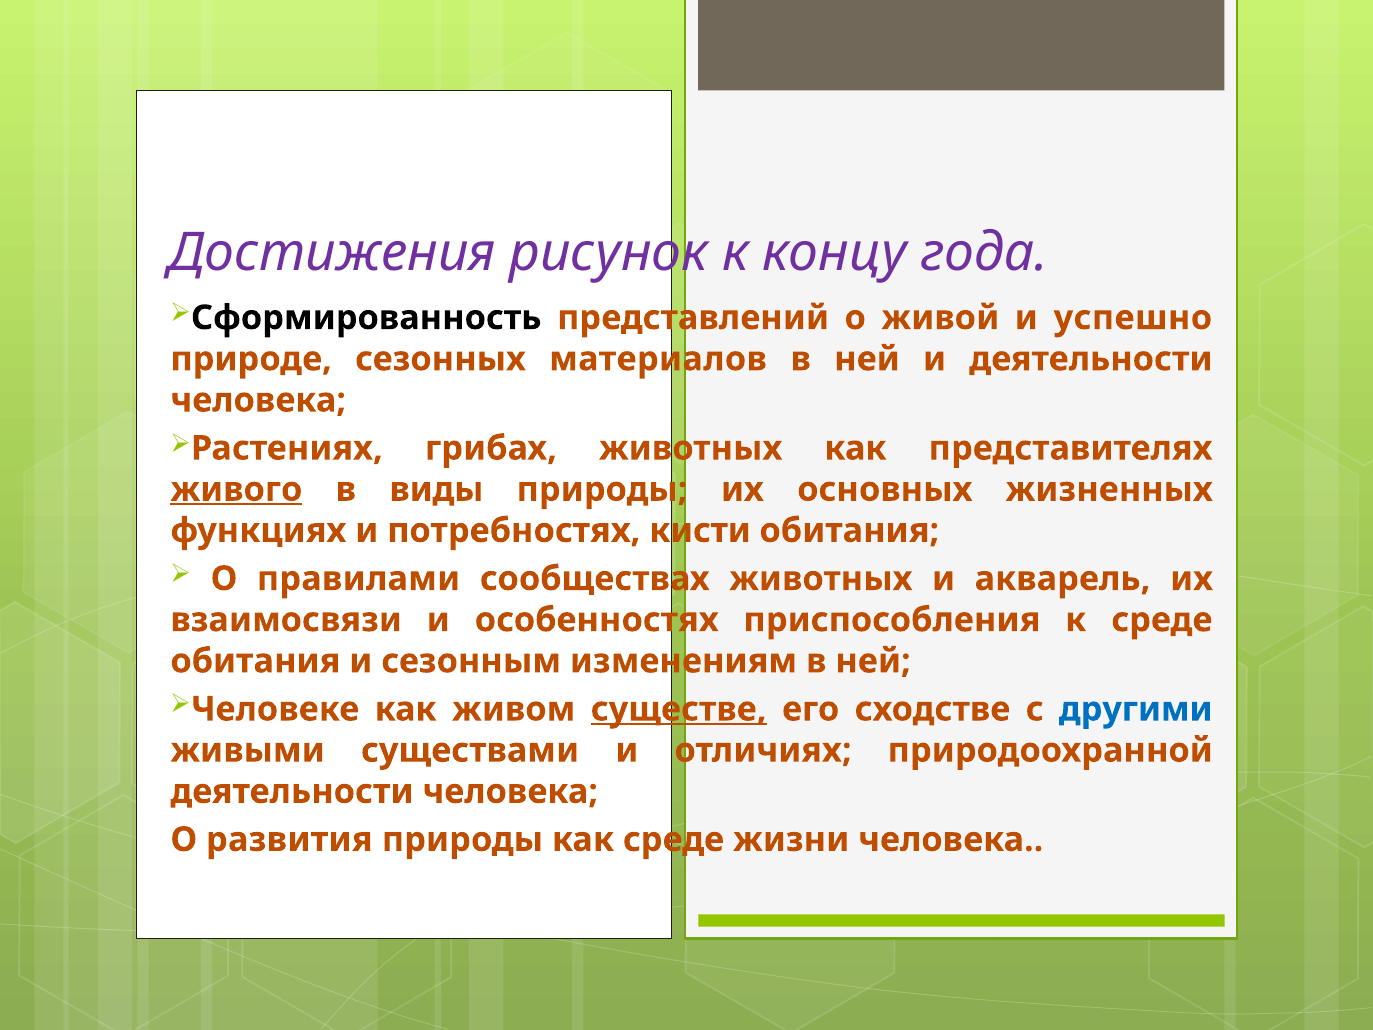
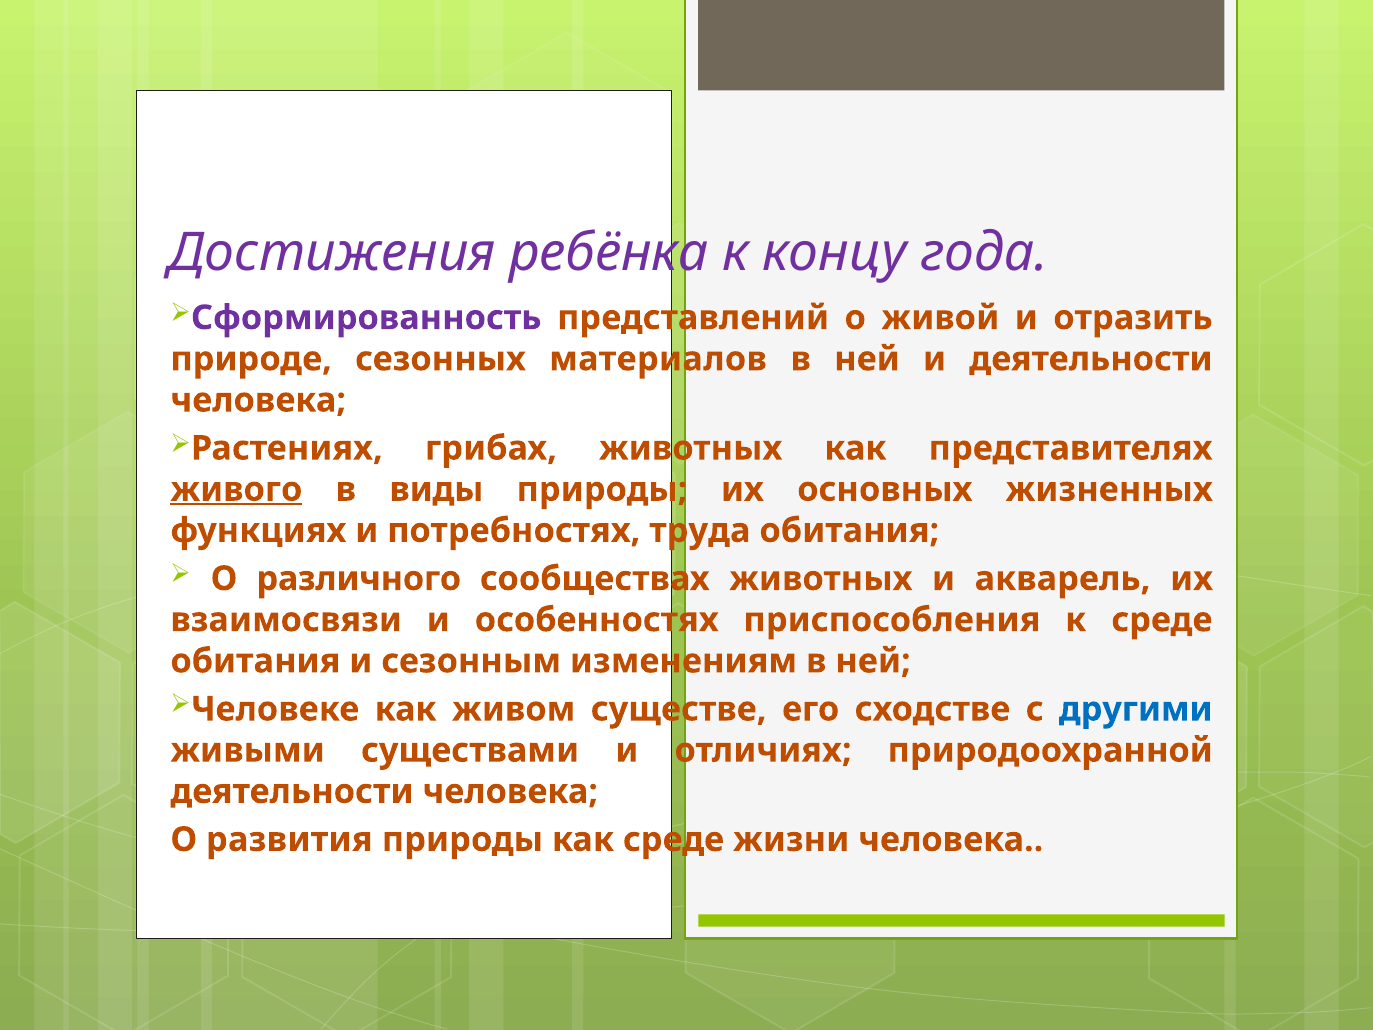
рисунок: рисунок -> ребёнка (609, 253)
Сформированность colour: black -> purple (366, 318)
успешно: успешно -> отразить (1133, 318)
кисти: кисти -> труда (700, 531)
правилами: правилами -> различного (359, 579)
существе underline: present -> none (679, 709)
